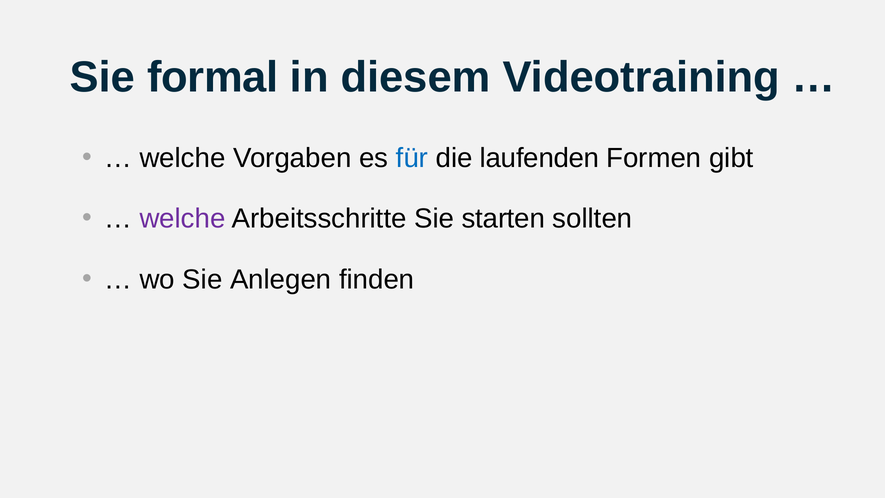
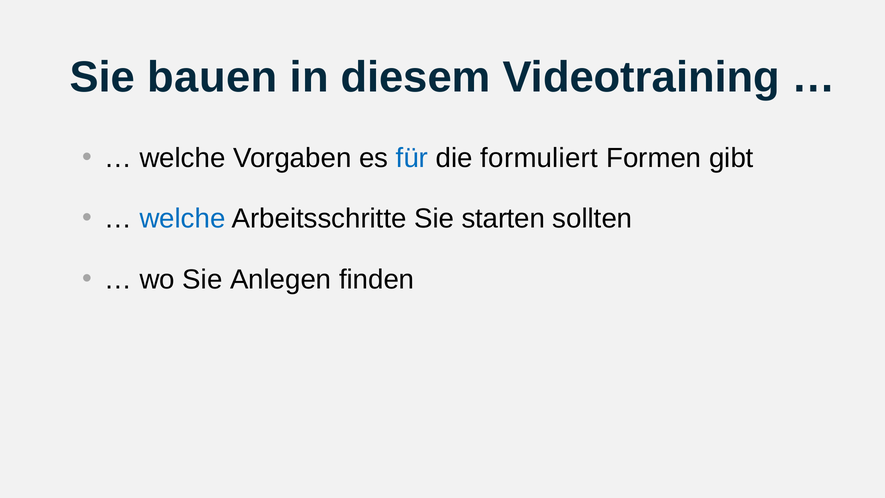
formal: formal -> bauen (212, 77)
laufenden: laufenden -> formuliert (539, 158)
welche colour: purple -> blue (183, 219)
